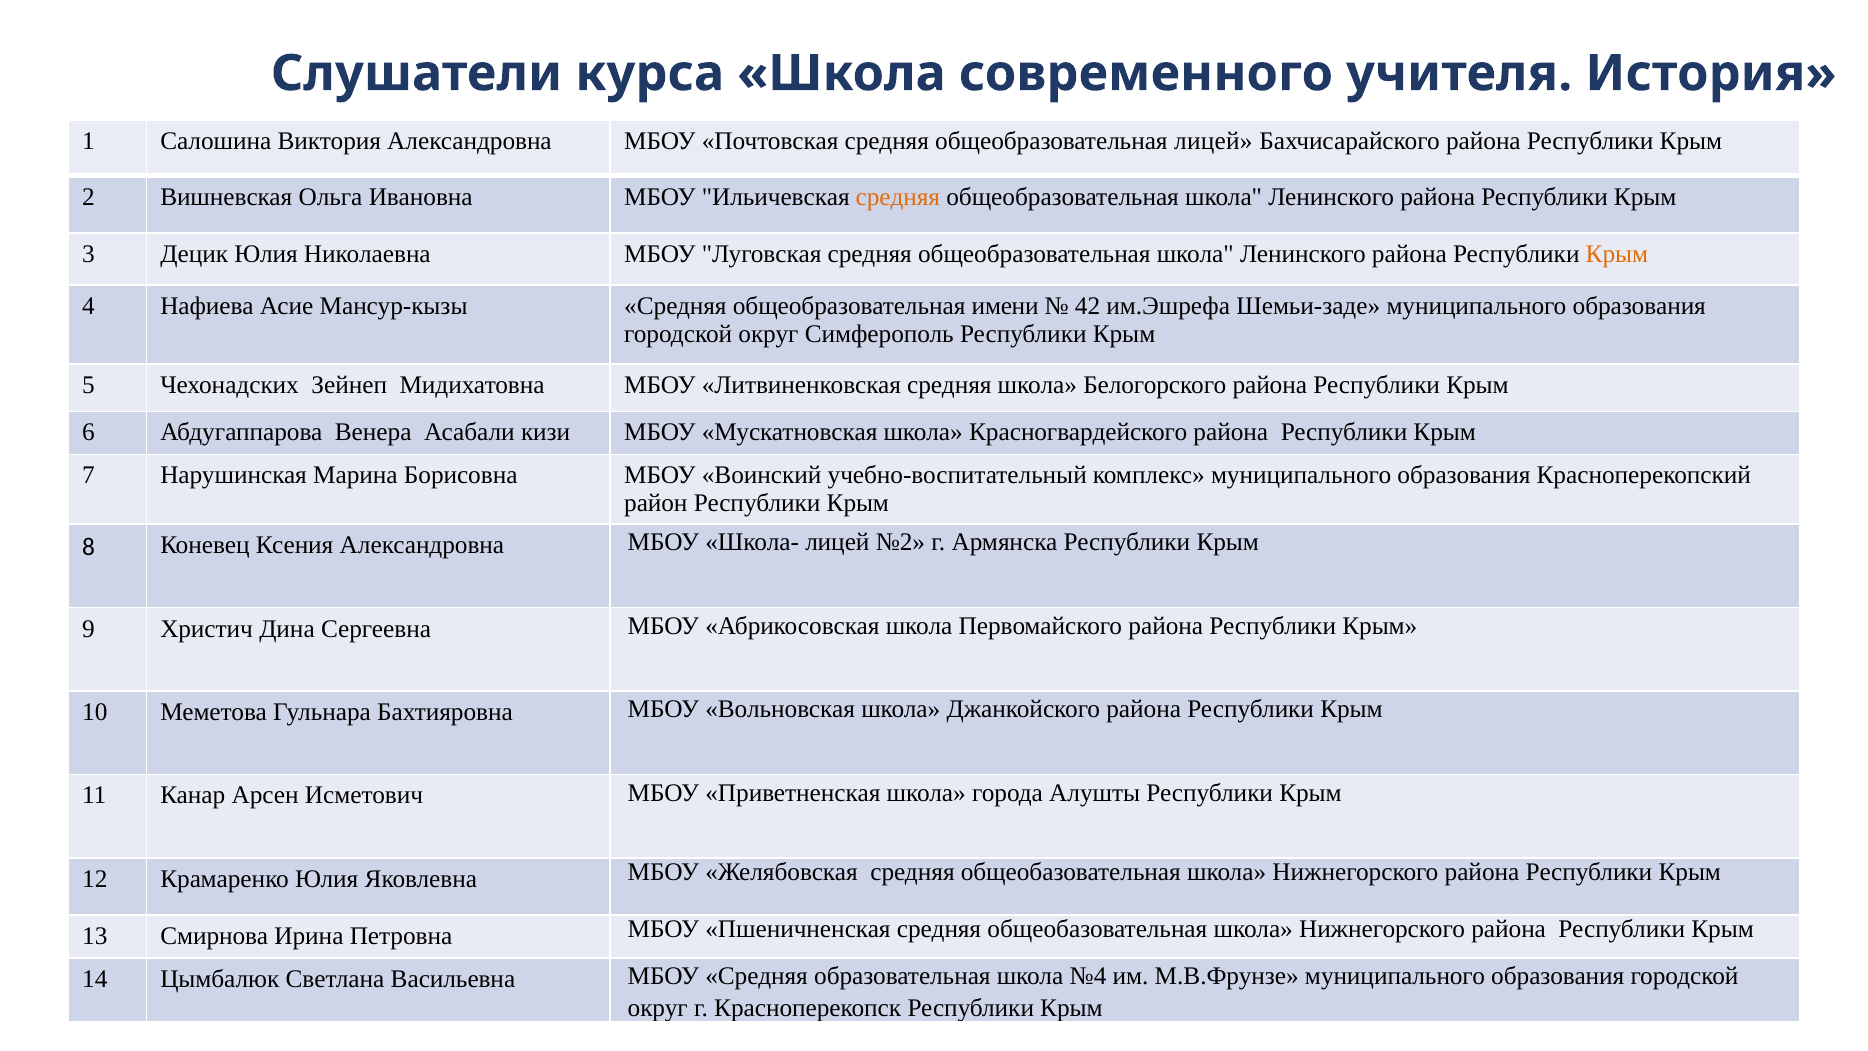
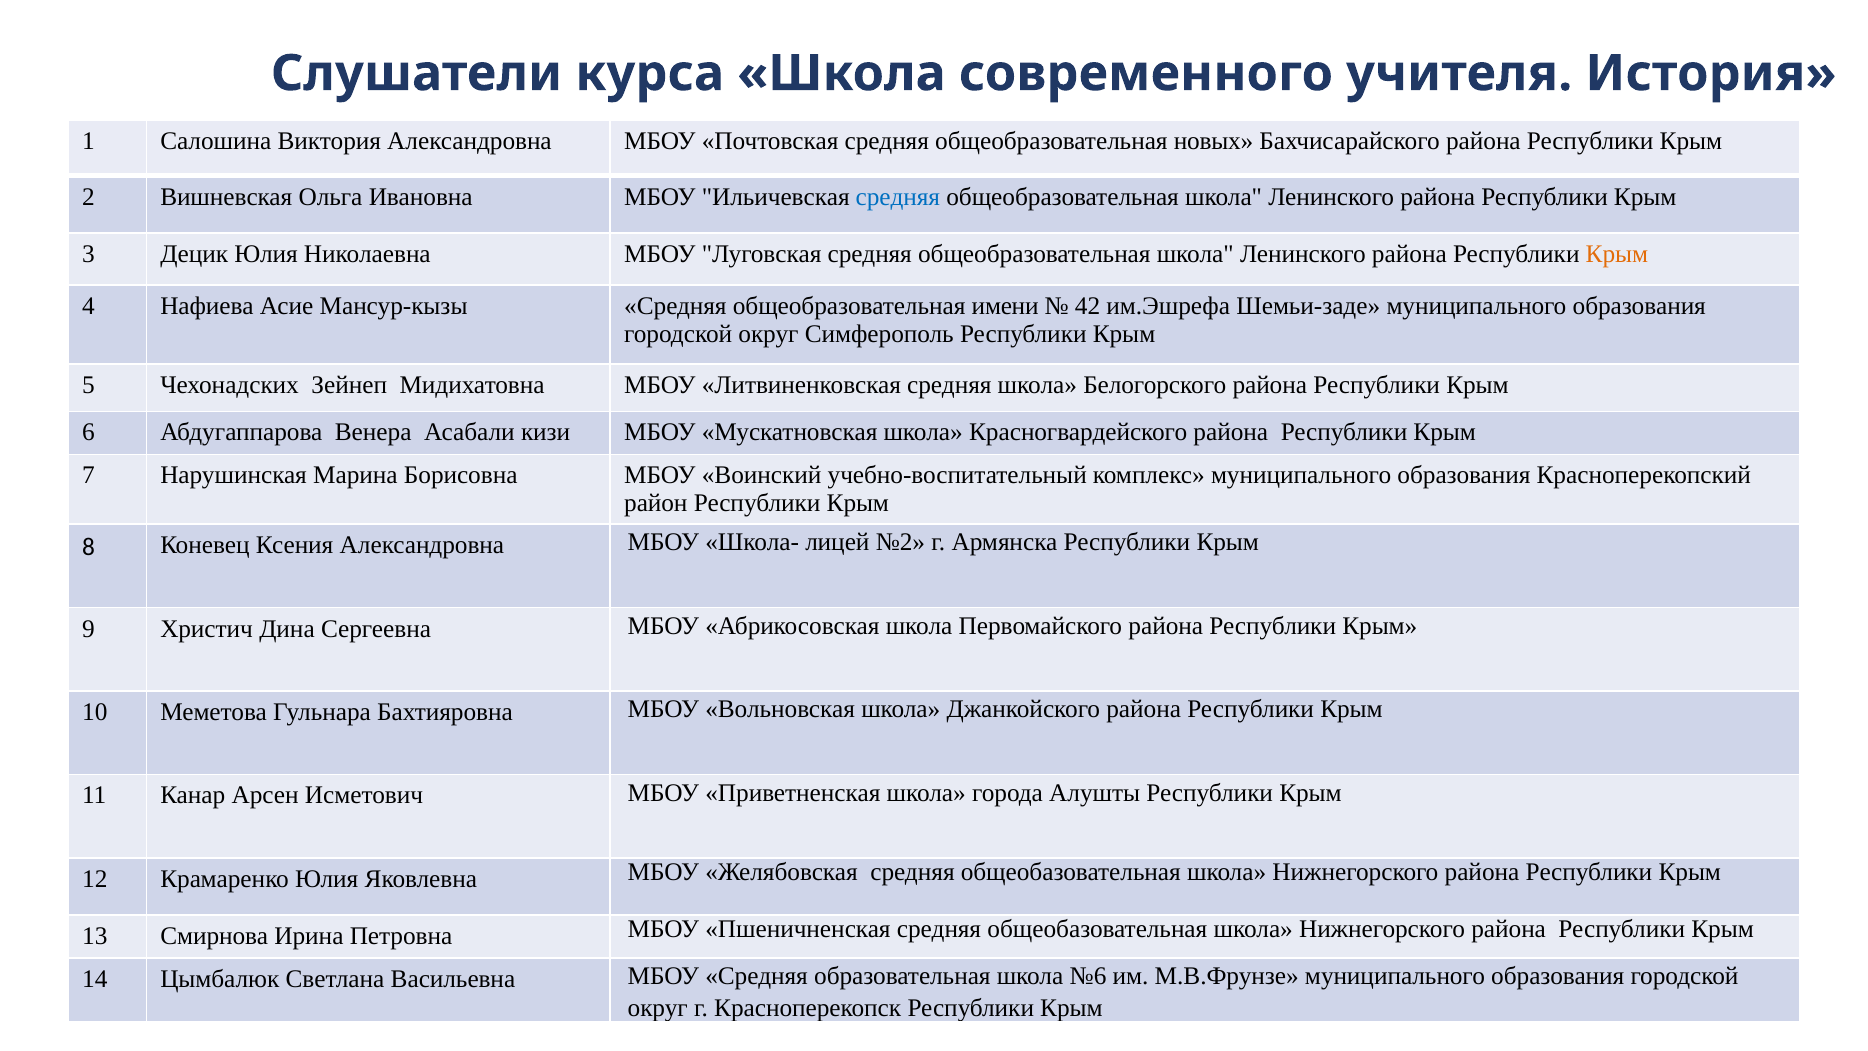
общеобразовательная лицей: лицей -> новых (1214, 141)
средняя colour: orange -> blue (898, 197)
№4: №4 -> №6 (1088, 976)
